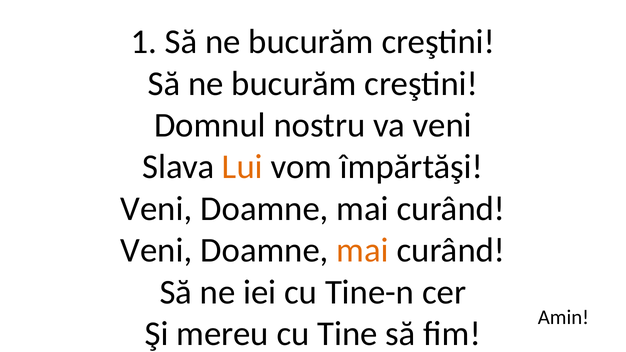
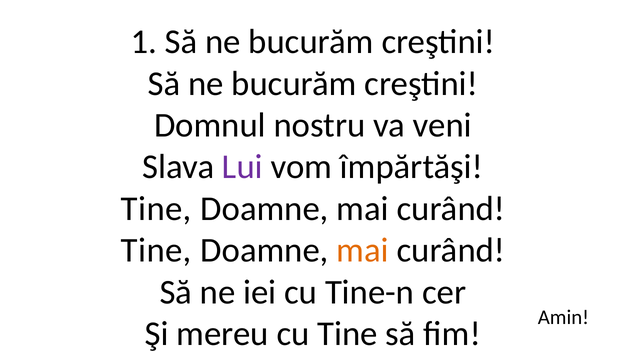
Lui colour: orange -> purple (242, 167)
Veni: Veni -> Tine (156, 209)
Veni: Veni -> Tine (156, 250)
